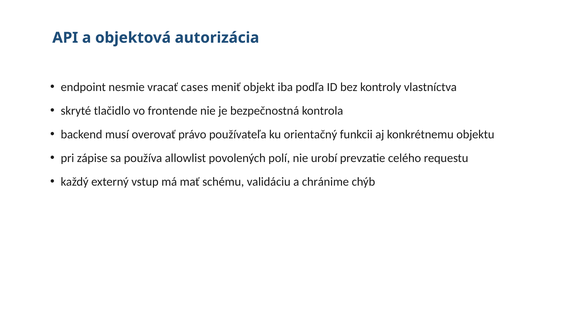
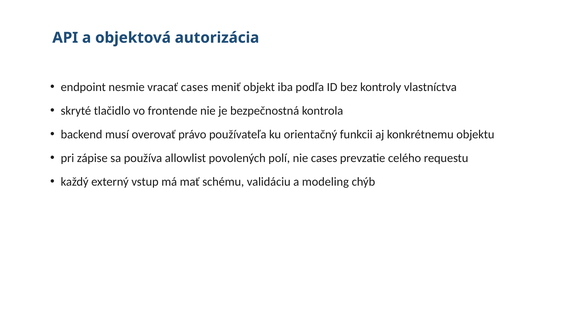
nie urobí: urobí -> cases (324, 158)
chránime: chránime -> modeling (325, 181)
